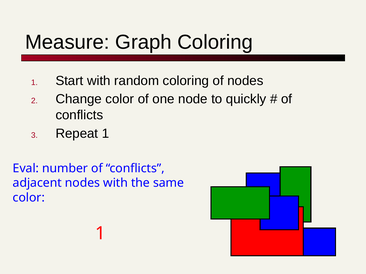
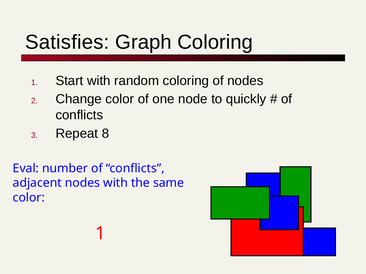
Measure: Measure -> Satisfies (67, 42)
Repeat 1: 1 -> 8 (105, 134)
